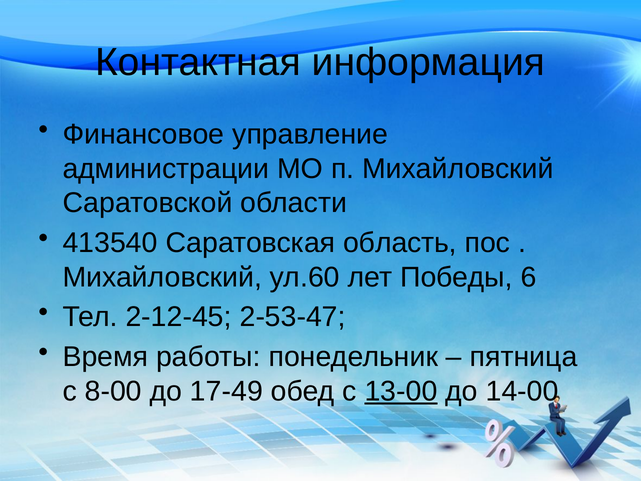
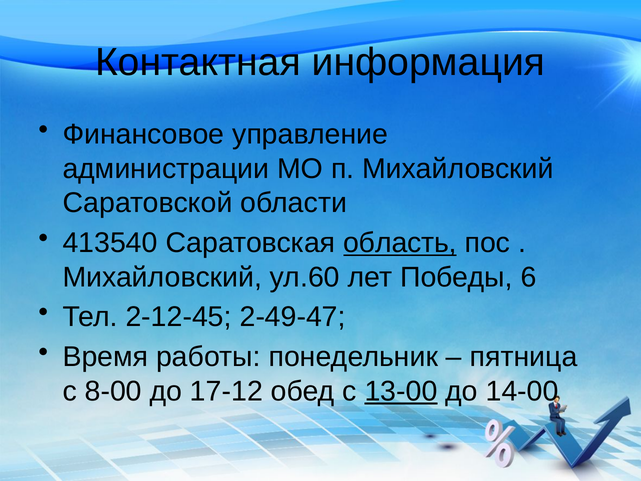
область underline: none -> present (400, 243)
2-53-47: 2-53-47 -> 2-49-47 (293, 317)
17-49: 17-49 -> 17-12 (226, 391)
